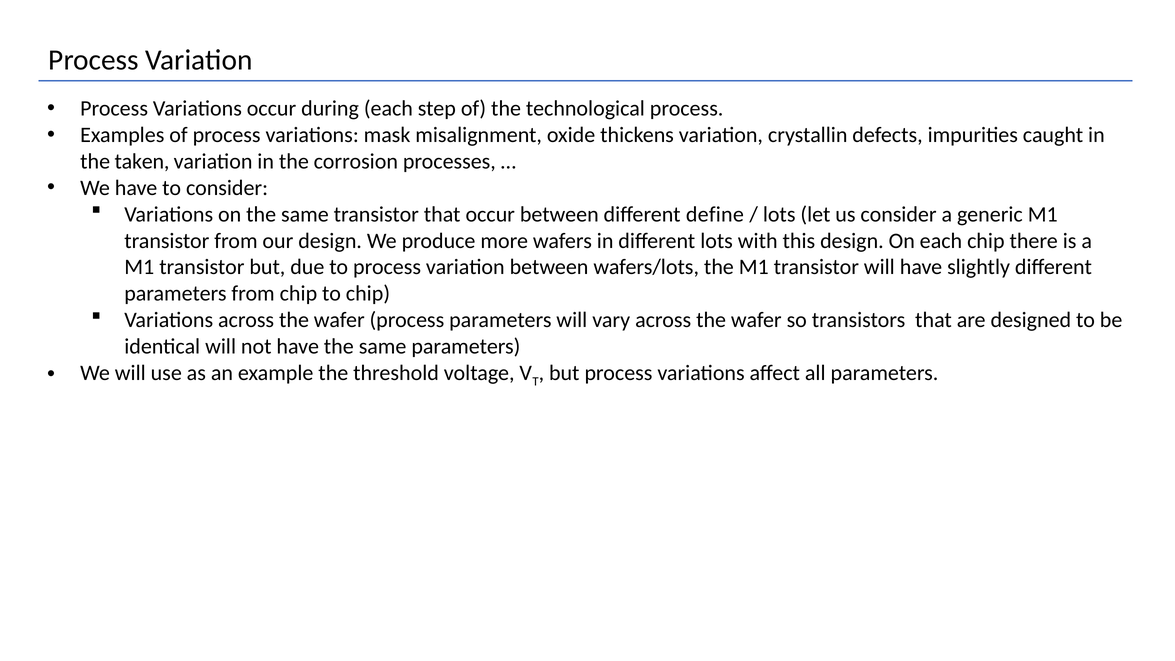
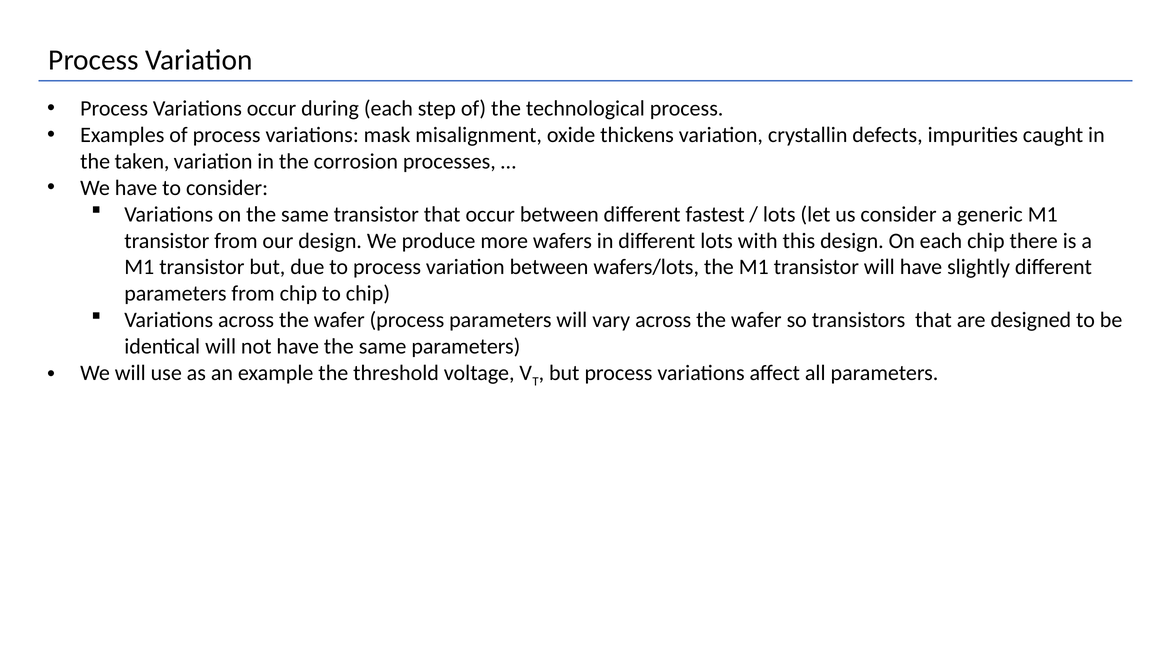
define: define -> fastest (715, 214)
